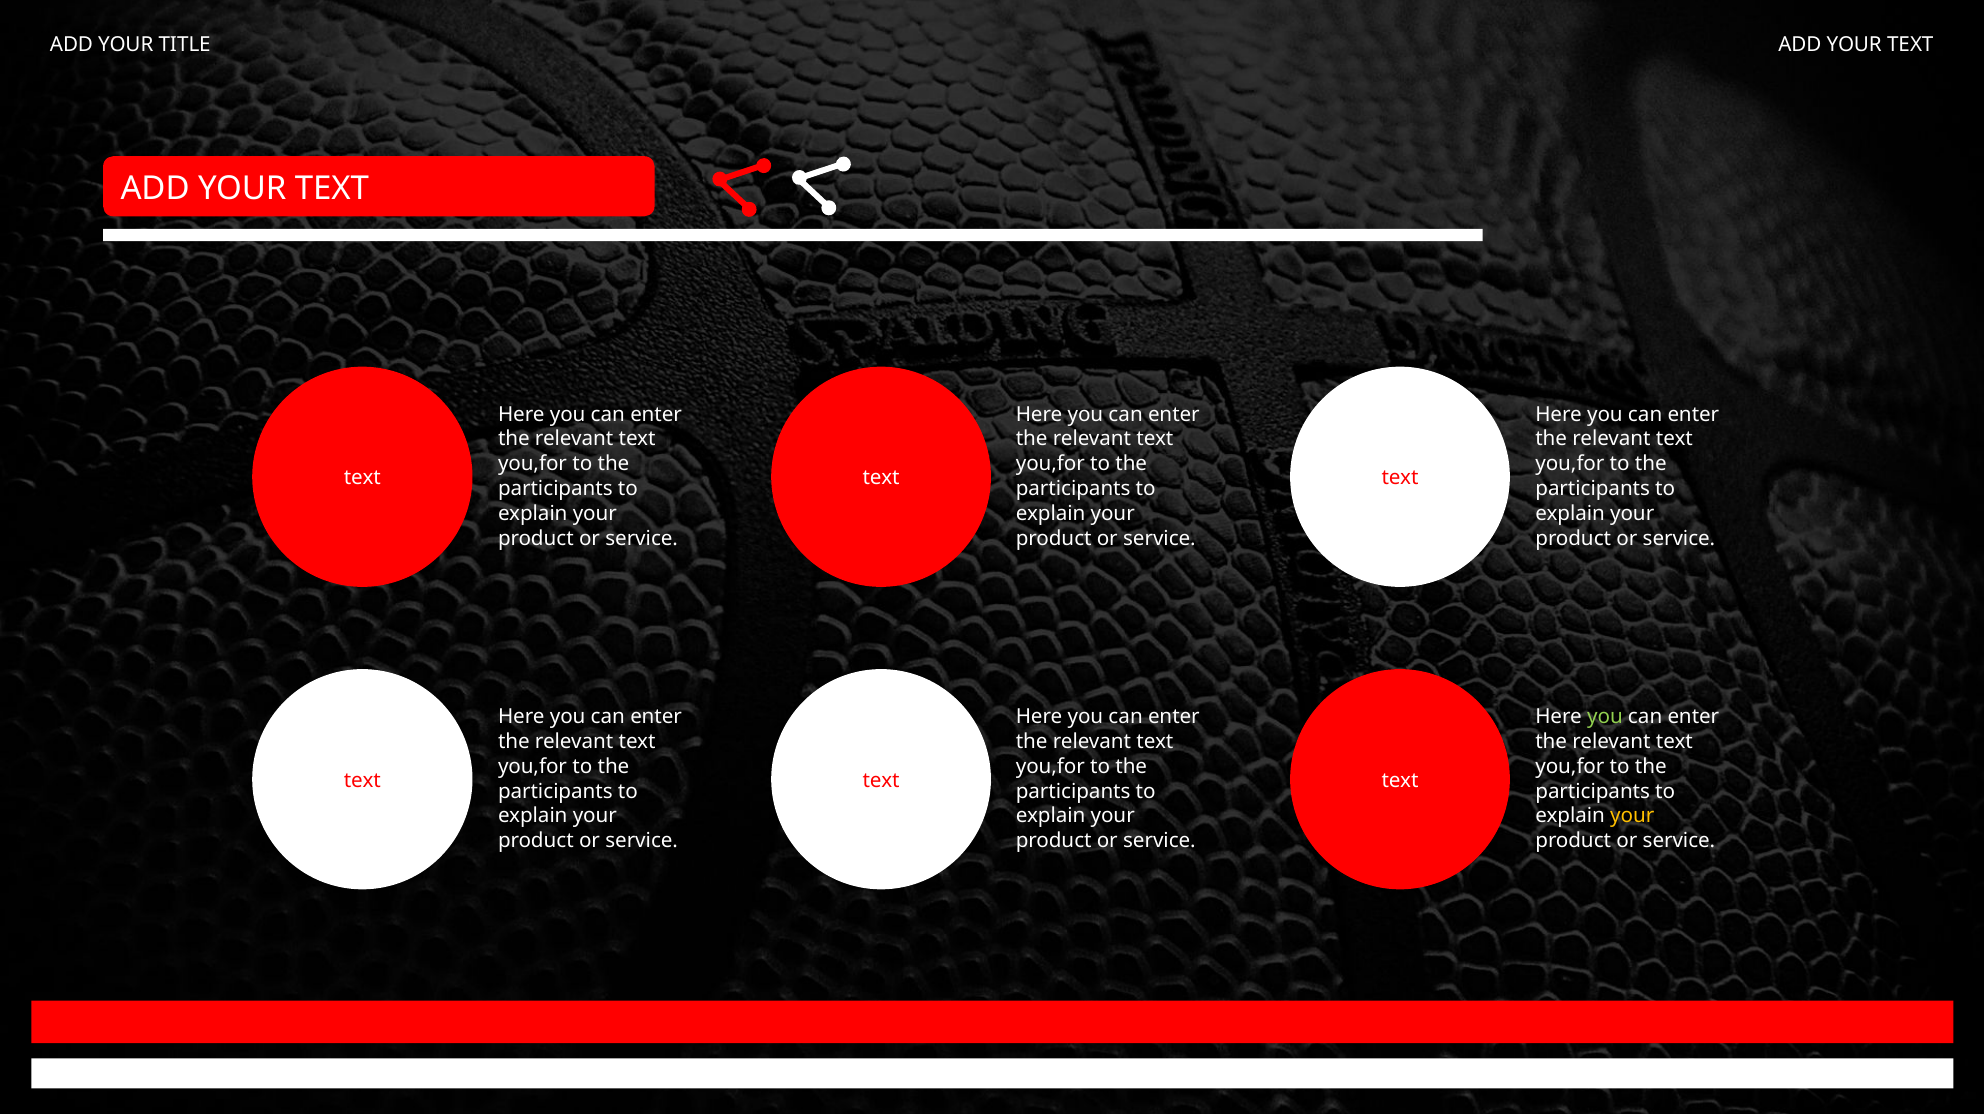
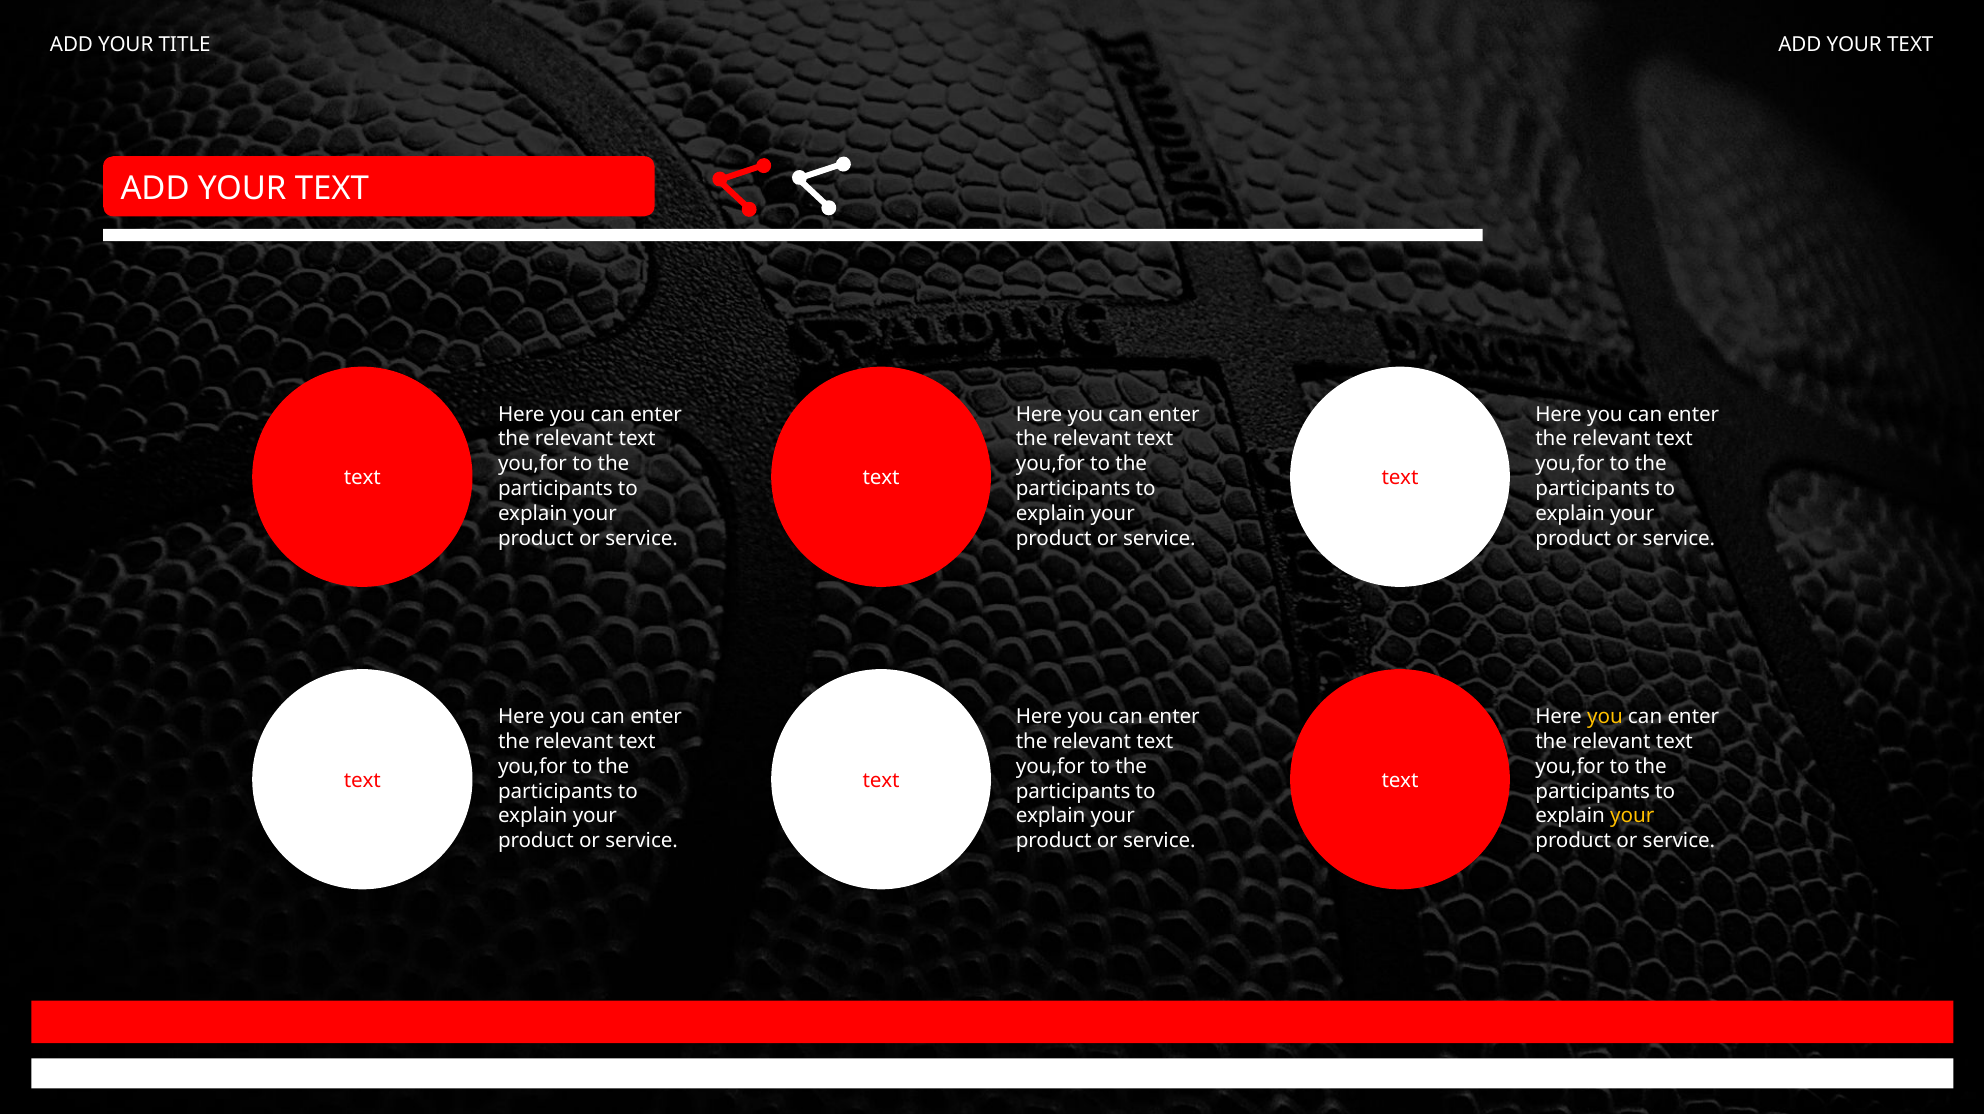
you colour: light green -> yellow (1605, 717)
